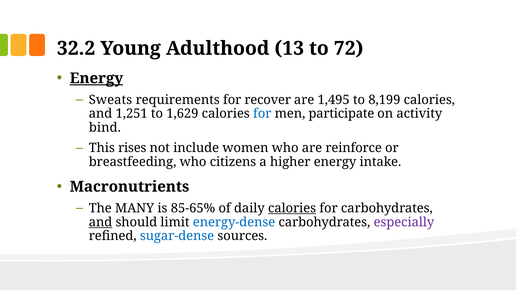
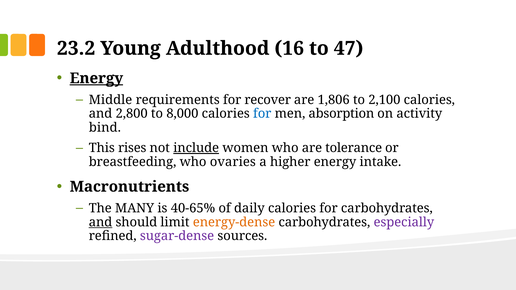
32.2: 32.2 -> 23.2 (76, 48)
13: 13 -> 16 (289, 48)
72: 72 -> 47 (349, 48)
Sweats: Sweats -> Middle (110, 100)
1,495: 1,495 -> 1,806 (334, 100)
8,199: 8,199 -> 2,100 (384, 100)
1,251: 1,251 -> 2,800 (132, 114)
1,629: 1,629 -> 8,000 (182, 114)
participate: participate -> absorption (341, 114)
include underline: none -> present (196, 148)
reinforce: reinforce -> tolerance (354, 148)
citizens: citizens -> ovaries (233, 162)
85-65%: 85-65% -> 40-65% (193, 208)
calories underline: present -> none (292, 208)
energy-dense colour: blue -> orange (234, 222)
sugar-dense colour: blue -> purple (177, 236)
